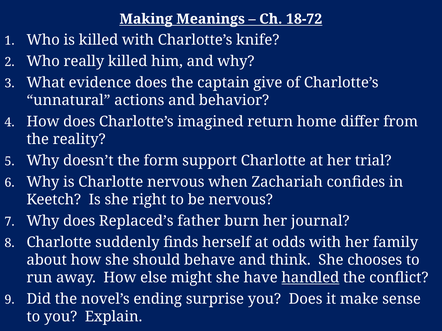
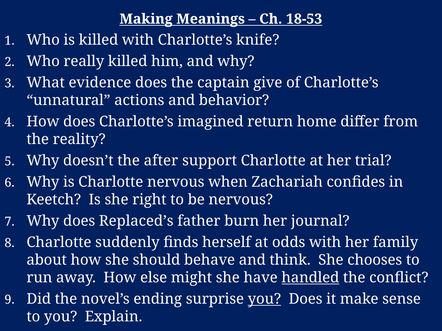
18-72: 18-72 -> 18-53 (304, 19)
form: form -> after (161, 161)
you underline: none -> present (264, 299)
